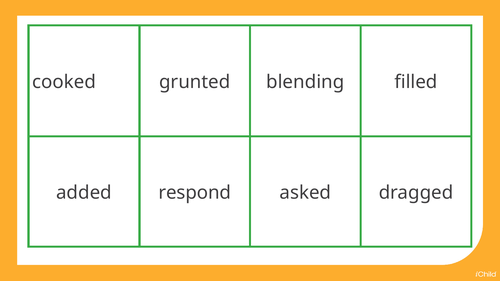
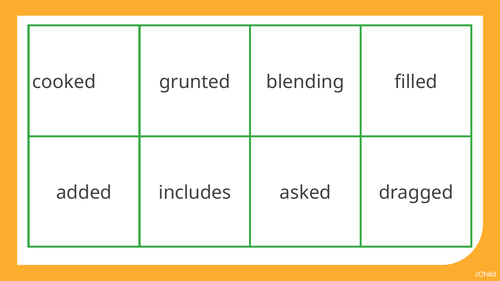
respond: respond -> includes (195, 193)
